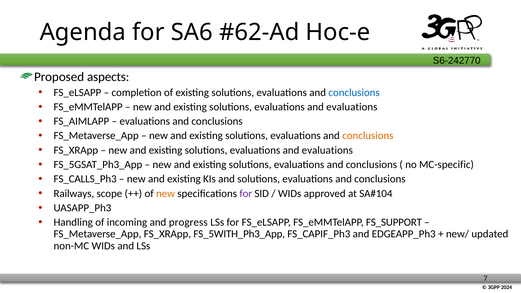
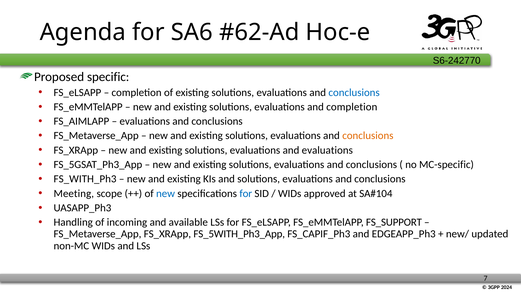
aspects: aspects -> specific (108, 77)
evaluations: evaluations -> completion (352, 107)
FS_CALLS_Ph3: FS_CALLS_Ph3 -> FS_WITH_Ph3 (85, 179)
Railways: Railways -> Meeting (74, 193)
new colour: orange -> blue (166, 193)
for colour: purple -> blue (246, 193)
progress: progress -> available (188, 222)
